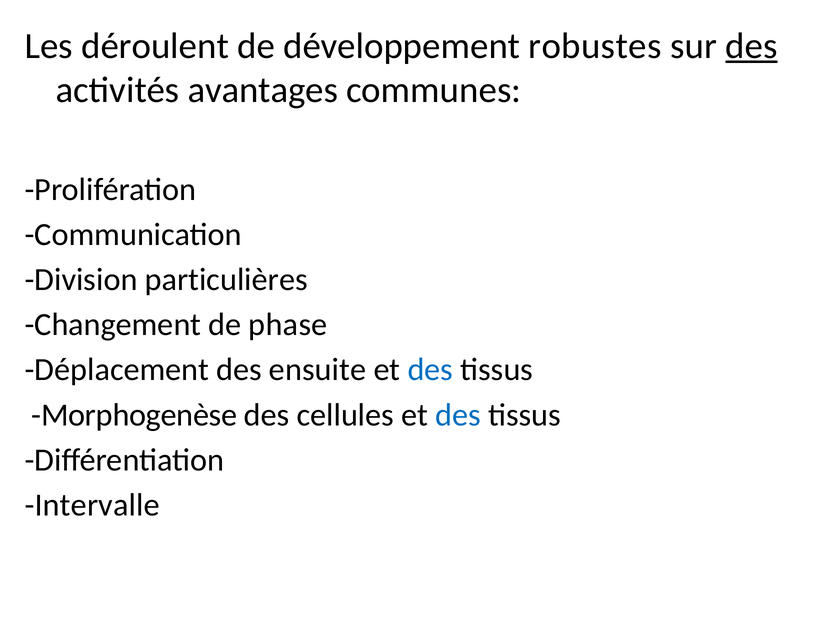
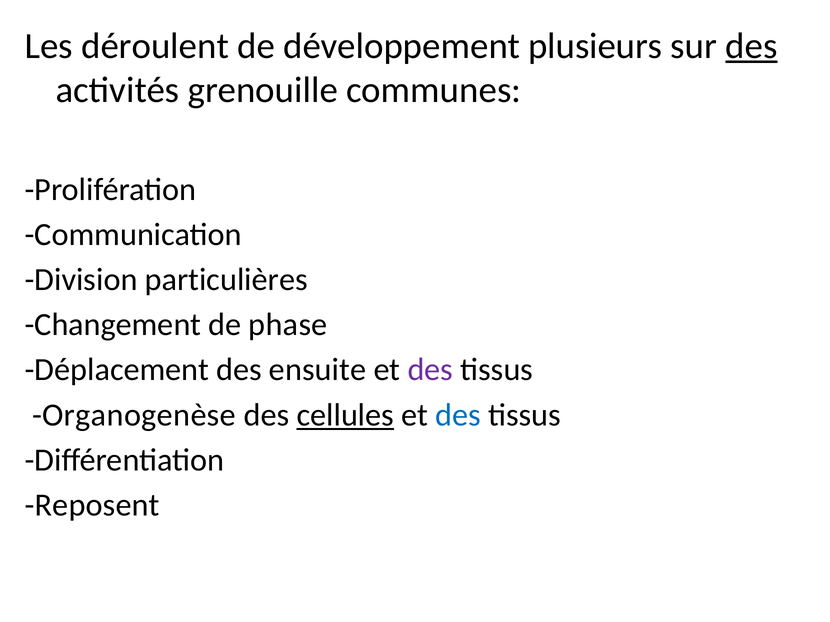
robustes: robustes -> plusieurs (595, 46)
avantages: avantages -> grenouille (263, 90)
des colour: blue -> purple (430, 370)
Morphogenèse: Morphogenèse -> Organogenèse (134, 415)
cellules underline: none -> present (345, 415)
Intervalle: Intervalle -> Reposent (92, 506)
